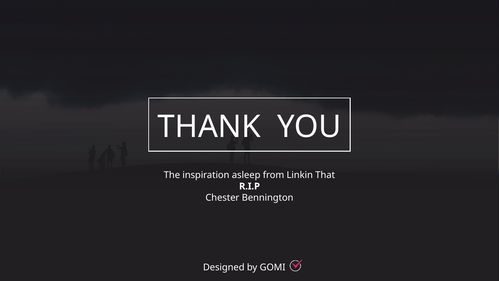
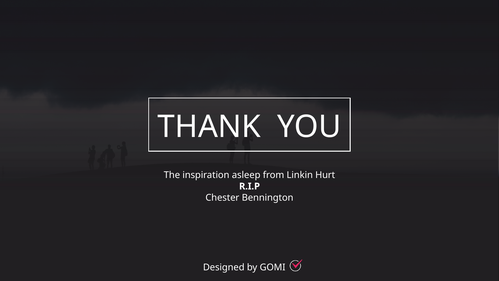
That: That -> Hurt (325, 175)
